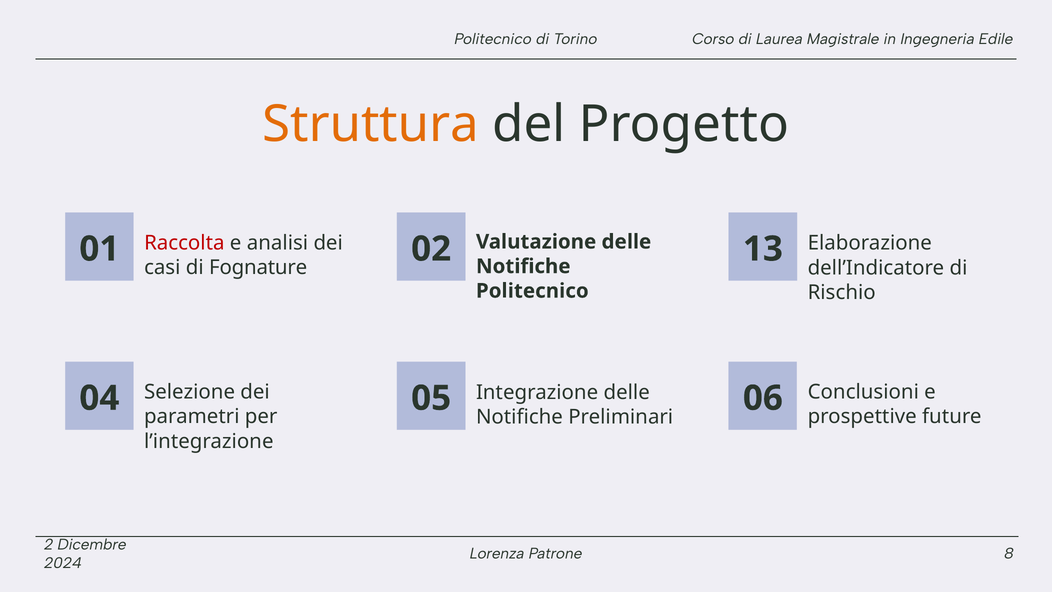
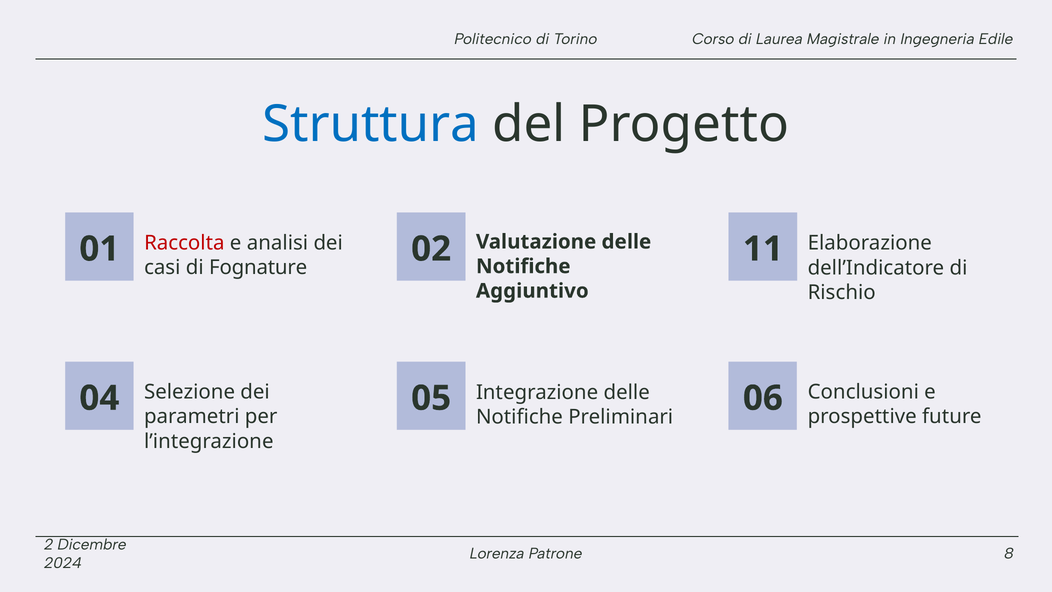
Struttura colour: orange -> blue (371, 124)
13: 13 -> 11 (763, 249)
Politecnico: Politecnico -> Aggiuntivo (532, 291)
